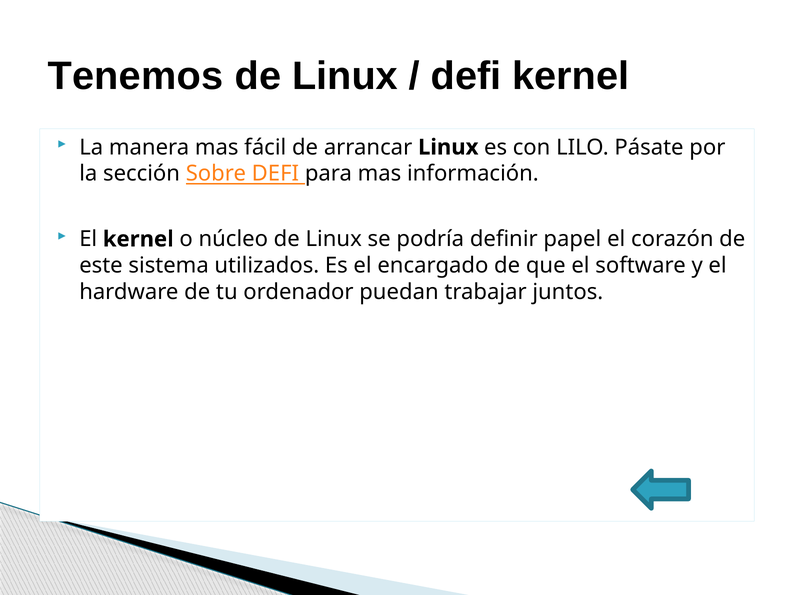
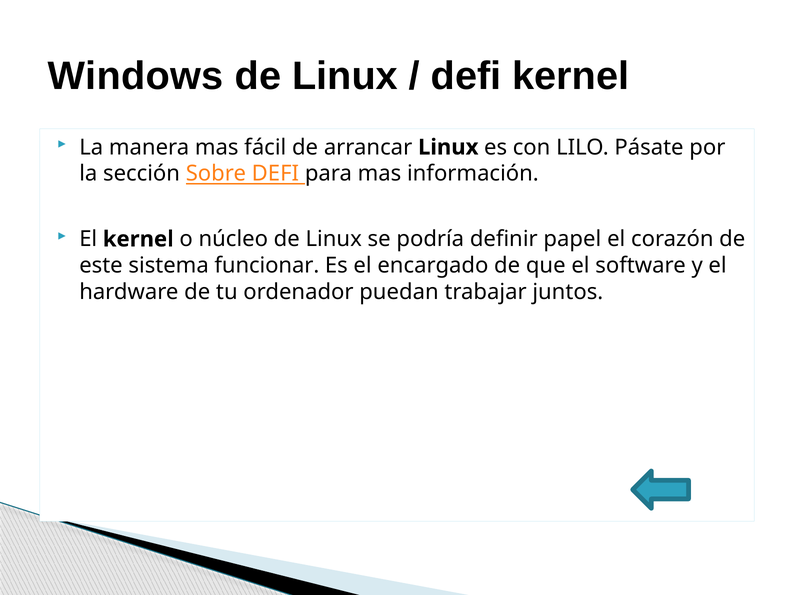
Tenemos: Tenemos -> Windows (135, 76)
utilizados: utilizados -> funcionar (267, 266)
